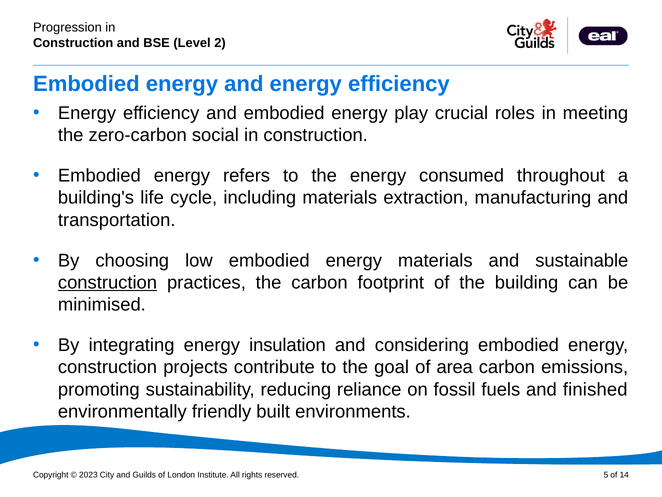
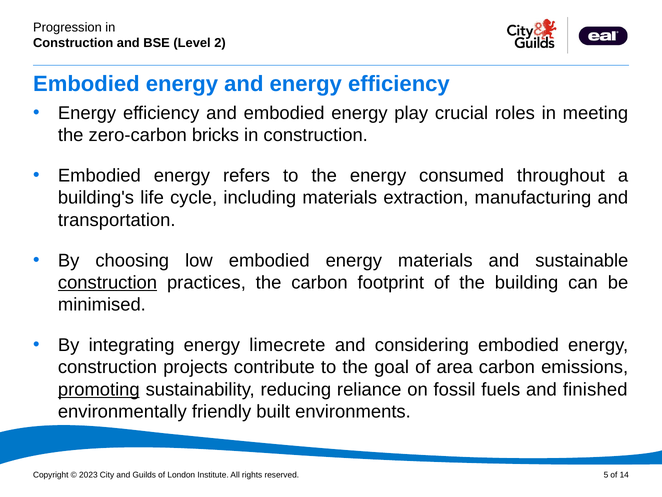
social: social -> bricks (216, 135)
insulation: insulation -> limecrete (287, 345)
promoting underline: none -> present (99, 389)
